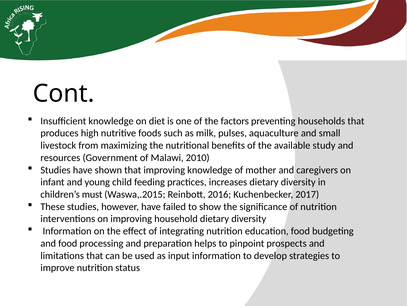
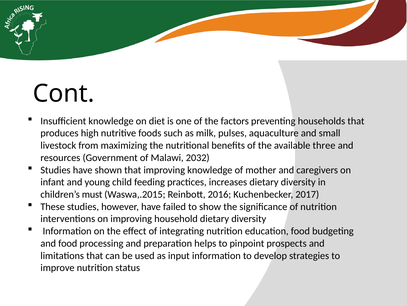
study: study -> three (324, 145)
2010: 2010 -> 2032 (198, 157)
